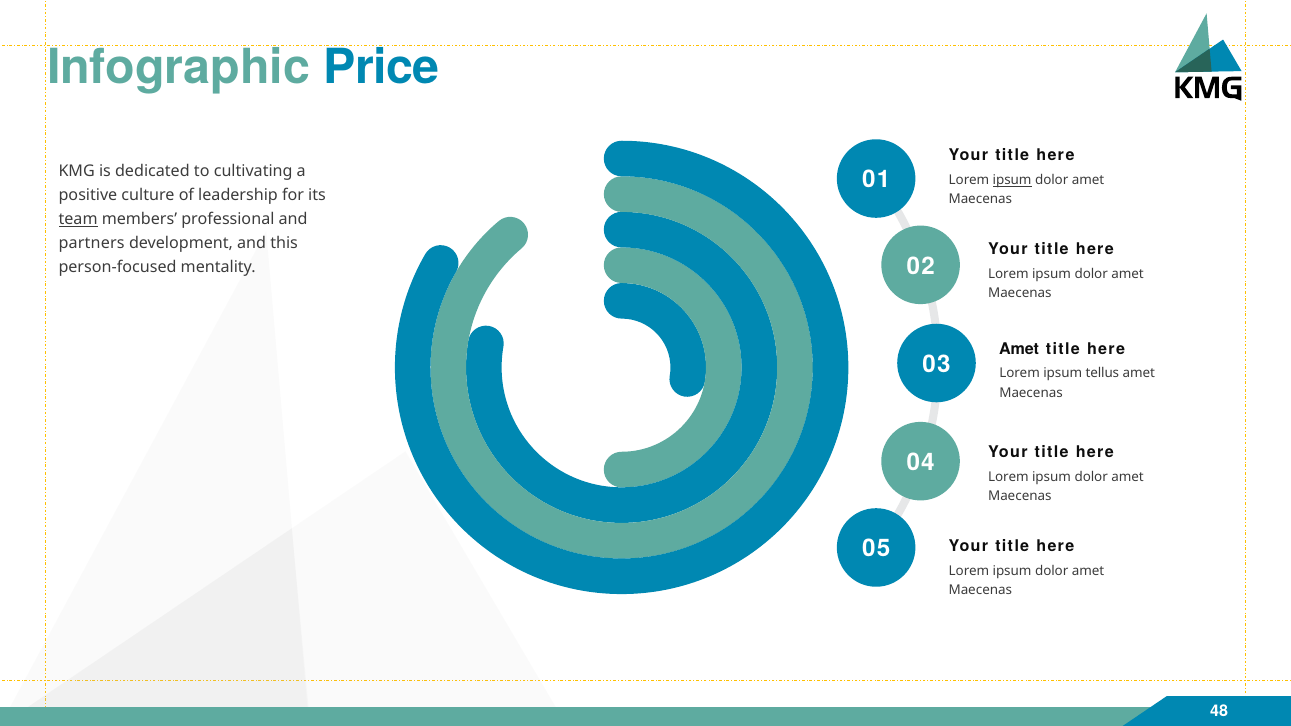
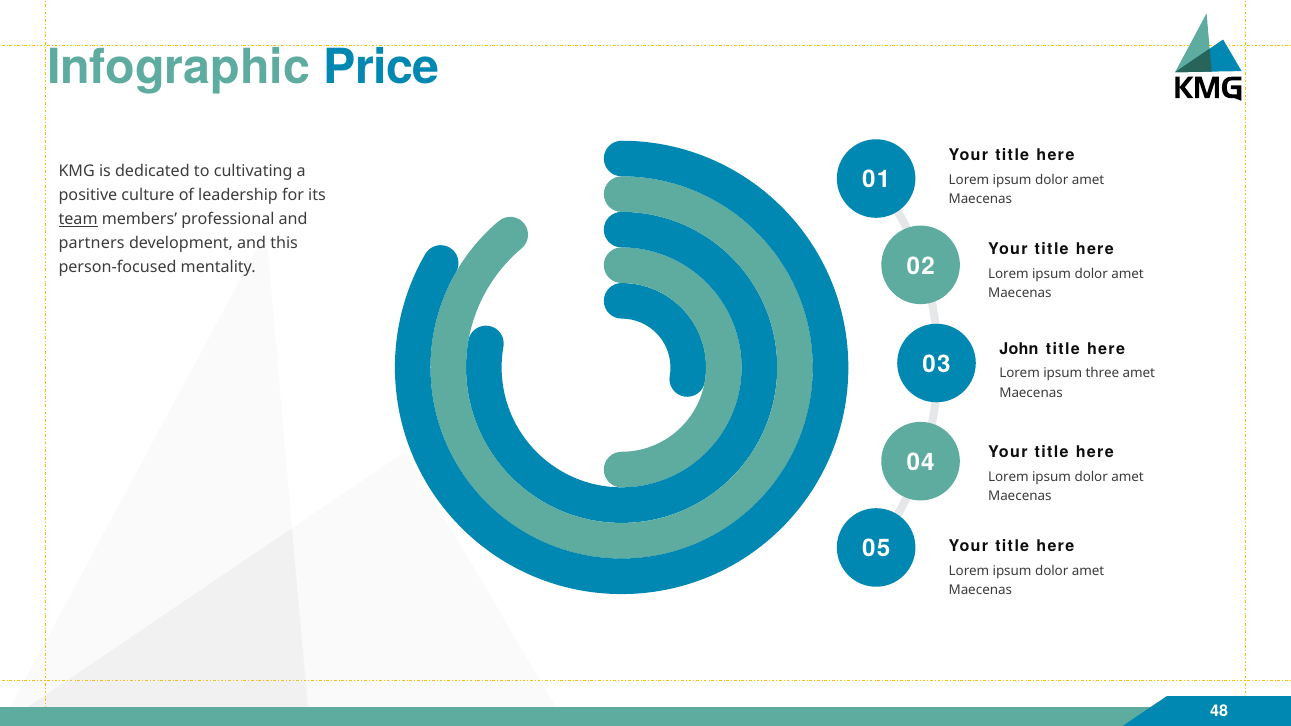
ipsum underline: present -> none (1012, 180)
Amet: Amet -> John (1019, 349)
tellus: tellus -> three (1102, 374)
